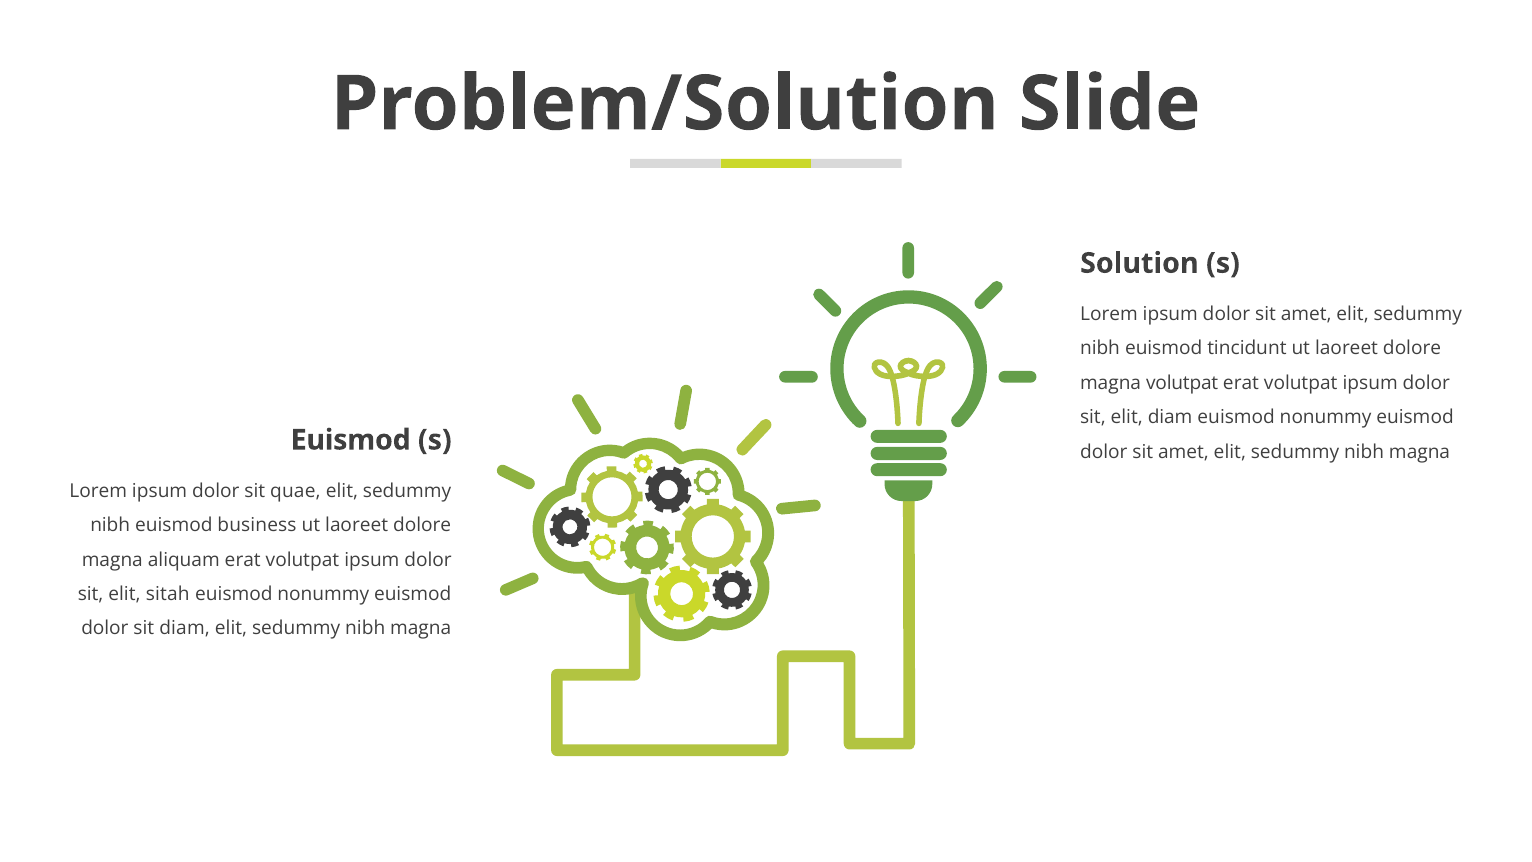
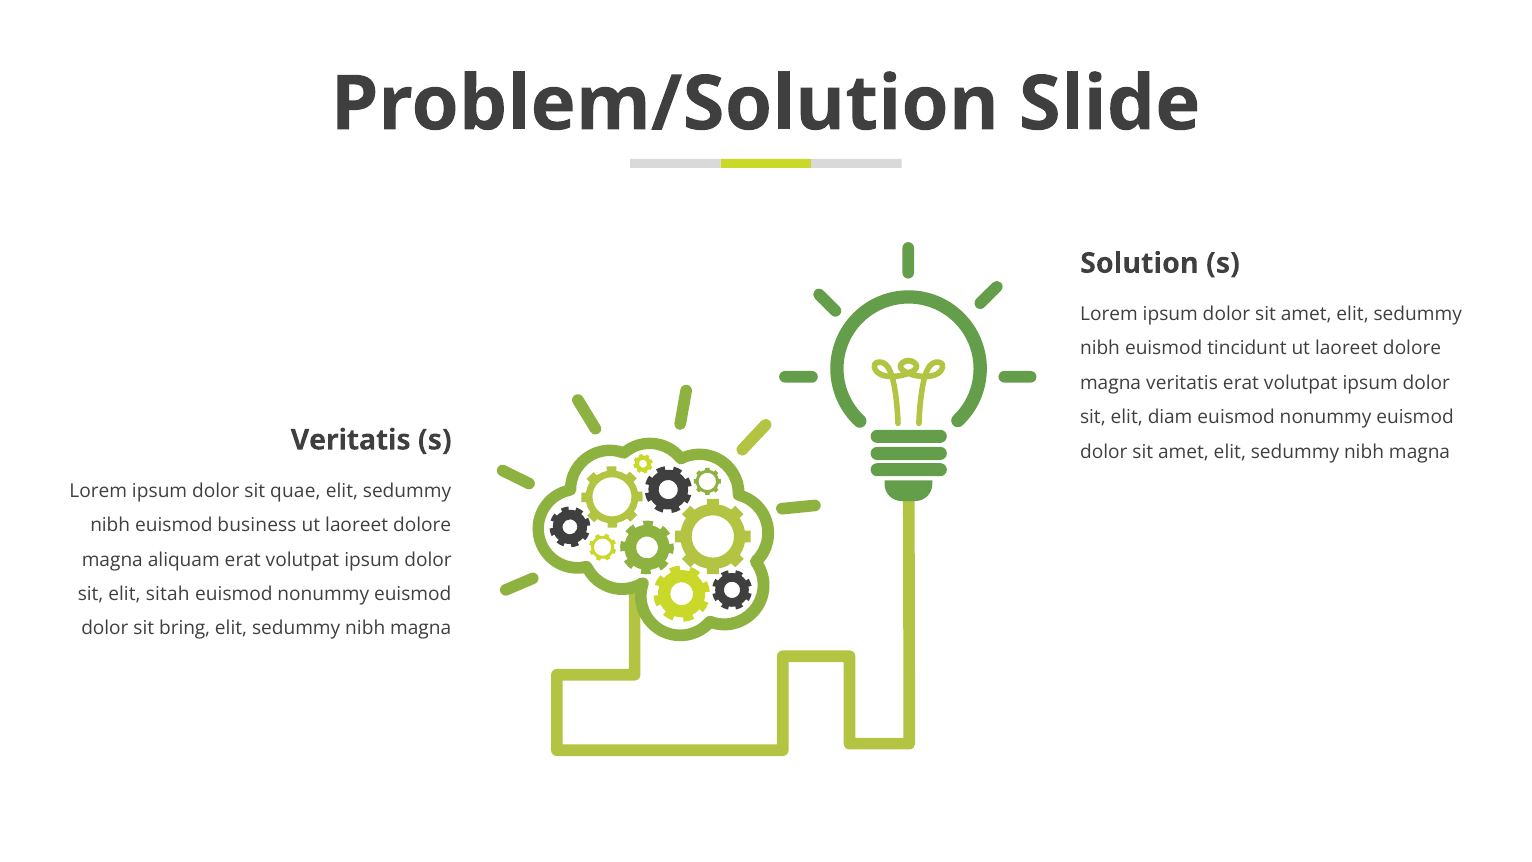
magna volutpat: volutpat -> veritatis (1182, 383)
Euismod: Euismod -> Veritatis (351, 440)
sit diam: diam -> bring (185, 628)
